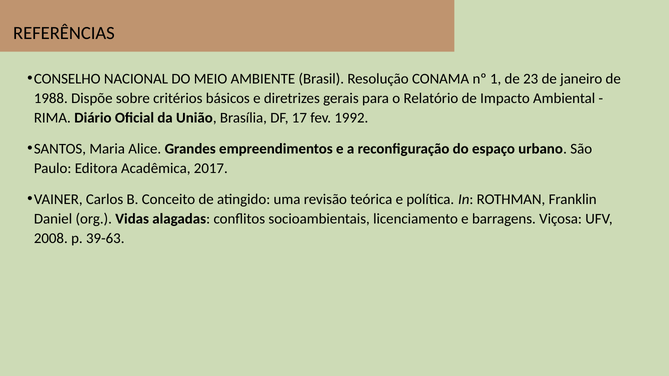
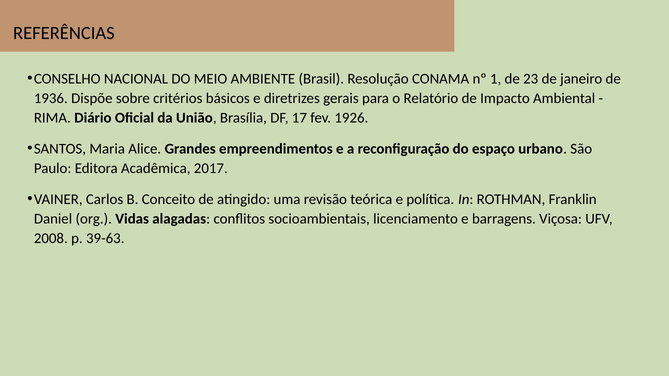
1988: 1988 -> 1936 (51, 99)
1992: 1992 -> 1926 (351, 118)
